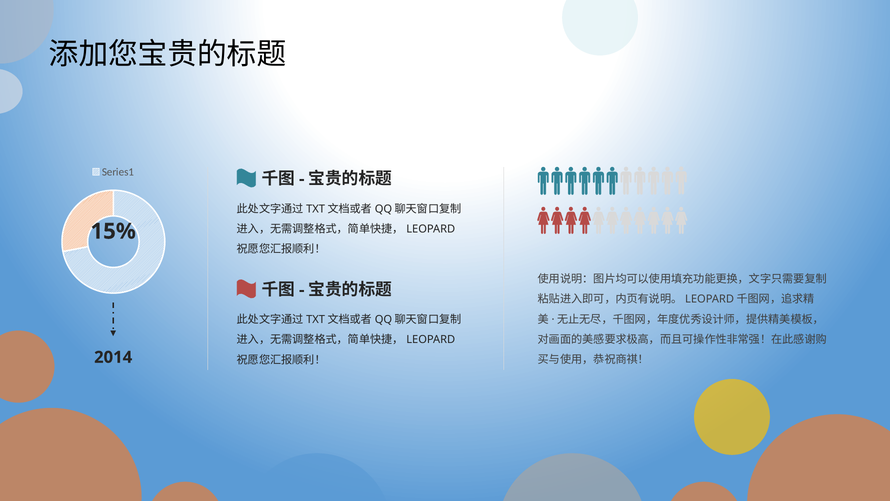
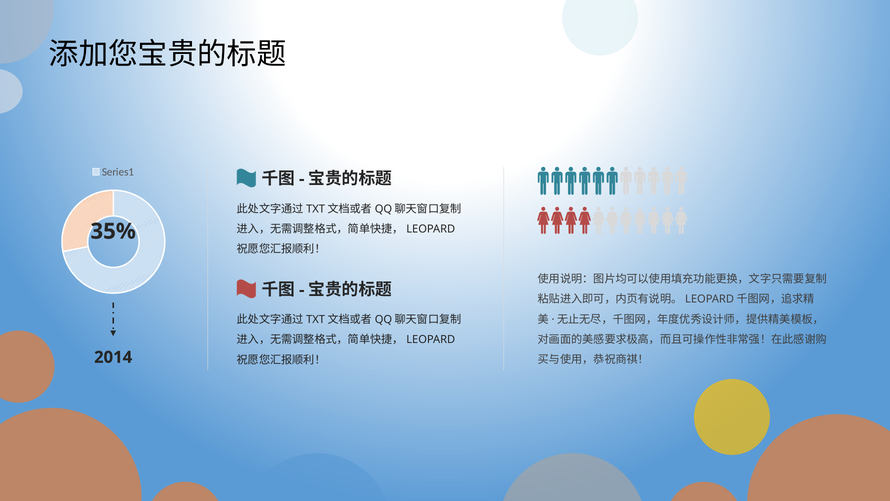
15%: 15% -> 35% (113, 231)
